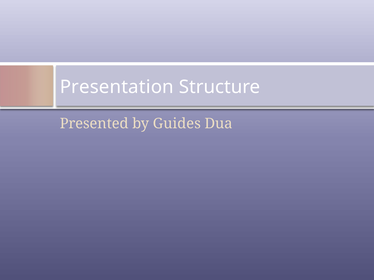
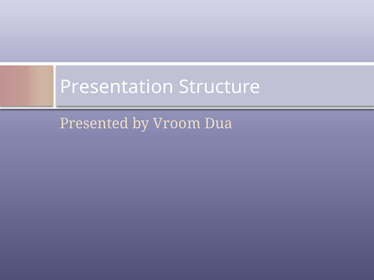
Guides: Guides -> Vroom (177, 124)
